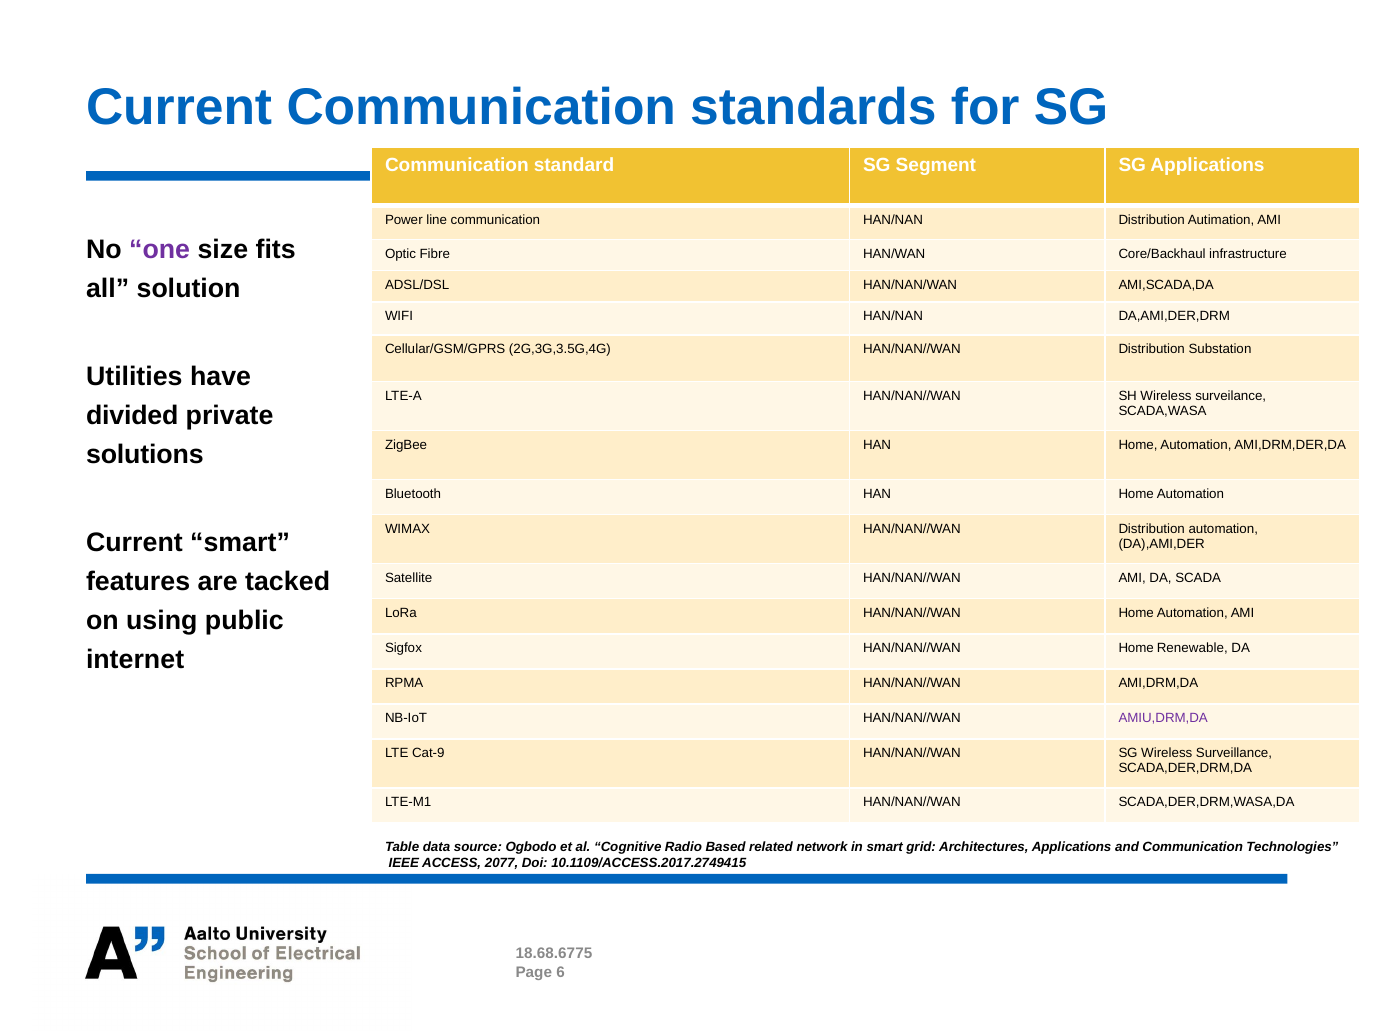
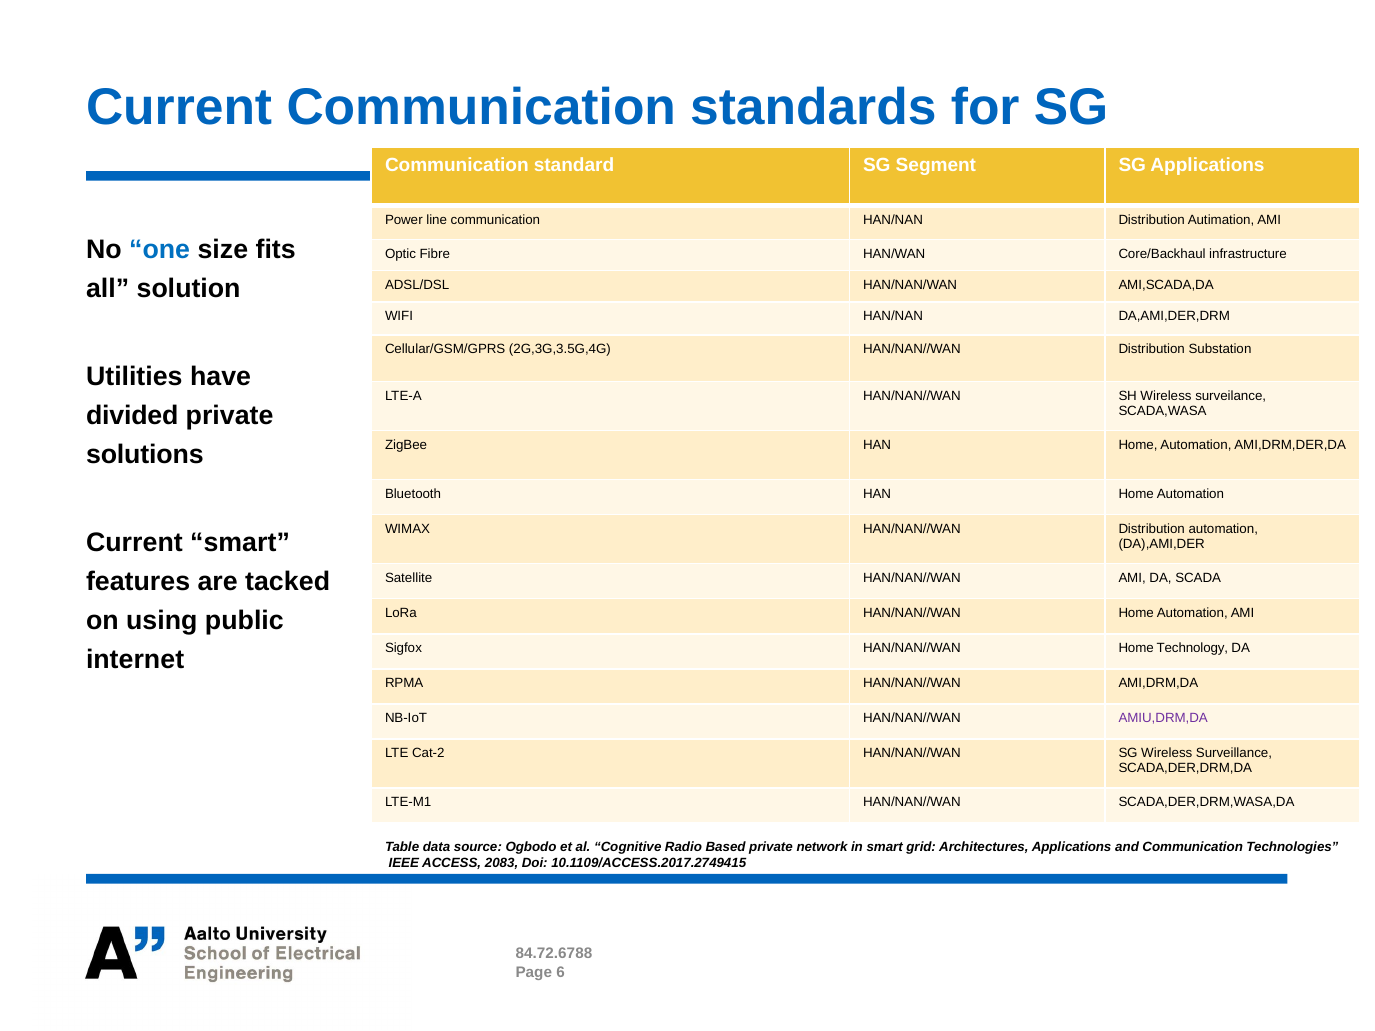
one colour: purple -> blue (160, 250)
Renewable: Renewable -> Technology (1192, 648)
Cat-9: Cat-9 -> Cat-2 (428, 754)
Based related: related -> private (771, 848)
2077: 2077 -> 2083 (502, 864)
18.68.6775: 18.68.6775 -> 84.72.6788 (554, 954)
